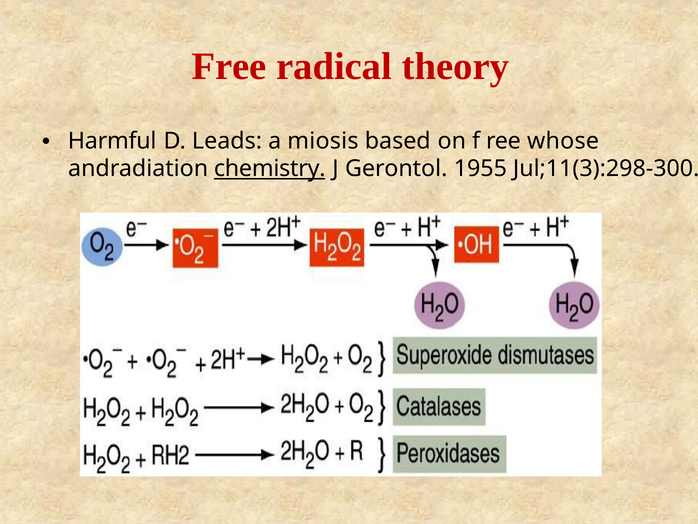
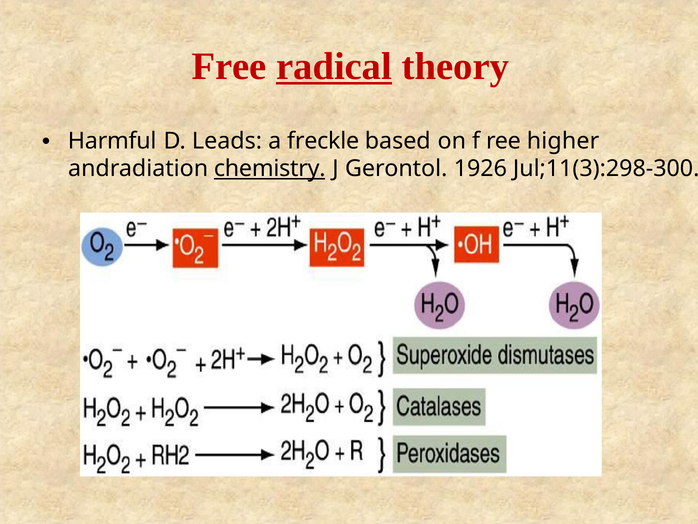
radical underline: none -> present (334, 67)
miosis: miosis -> freckle (323, 141)
whose: whose -> higher (563, 141)
1955: 1955 -> 1926 (480, 168)
